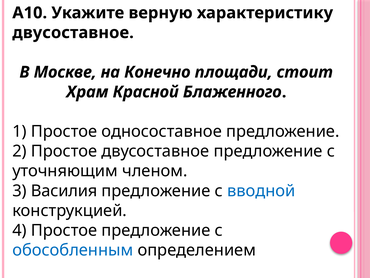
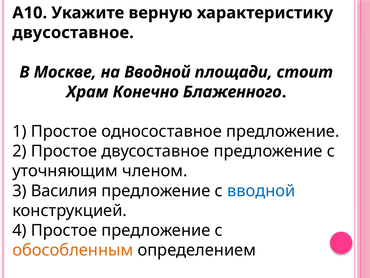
на Конечно: Конечно -> Вводной (157, 72)
Красной: Красной -> Конечно (146, 92)
обособленным colour: blue -> orange (73, 250)
